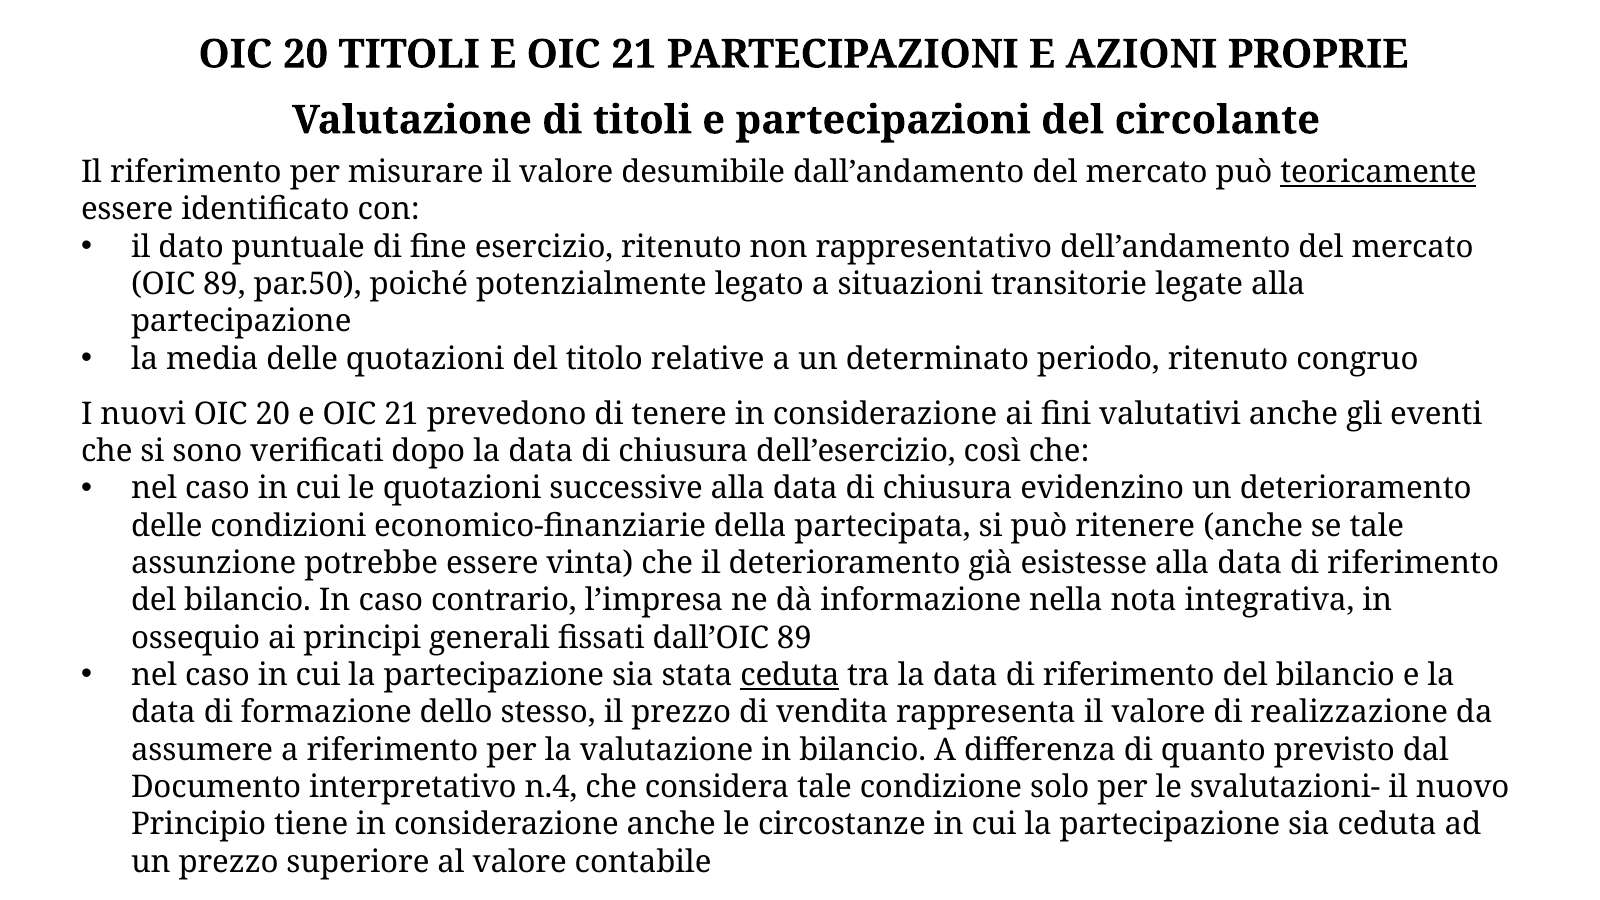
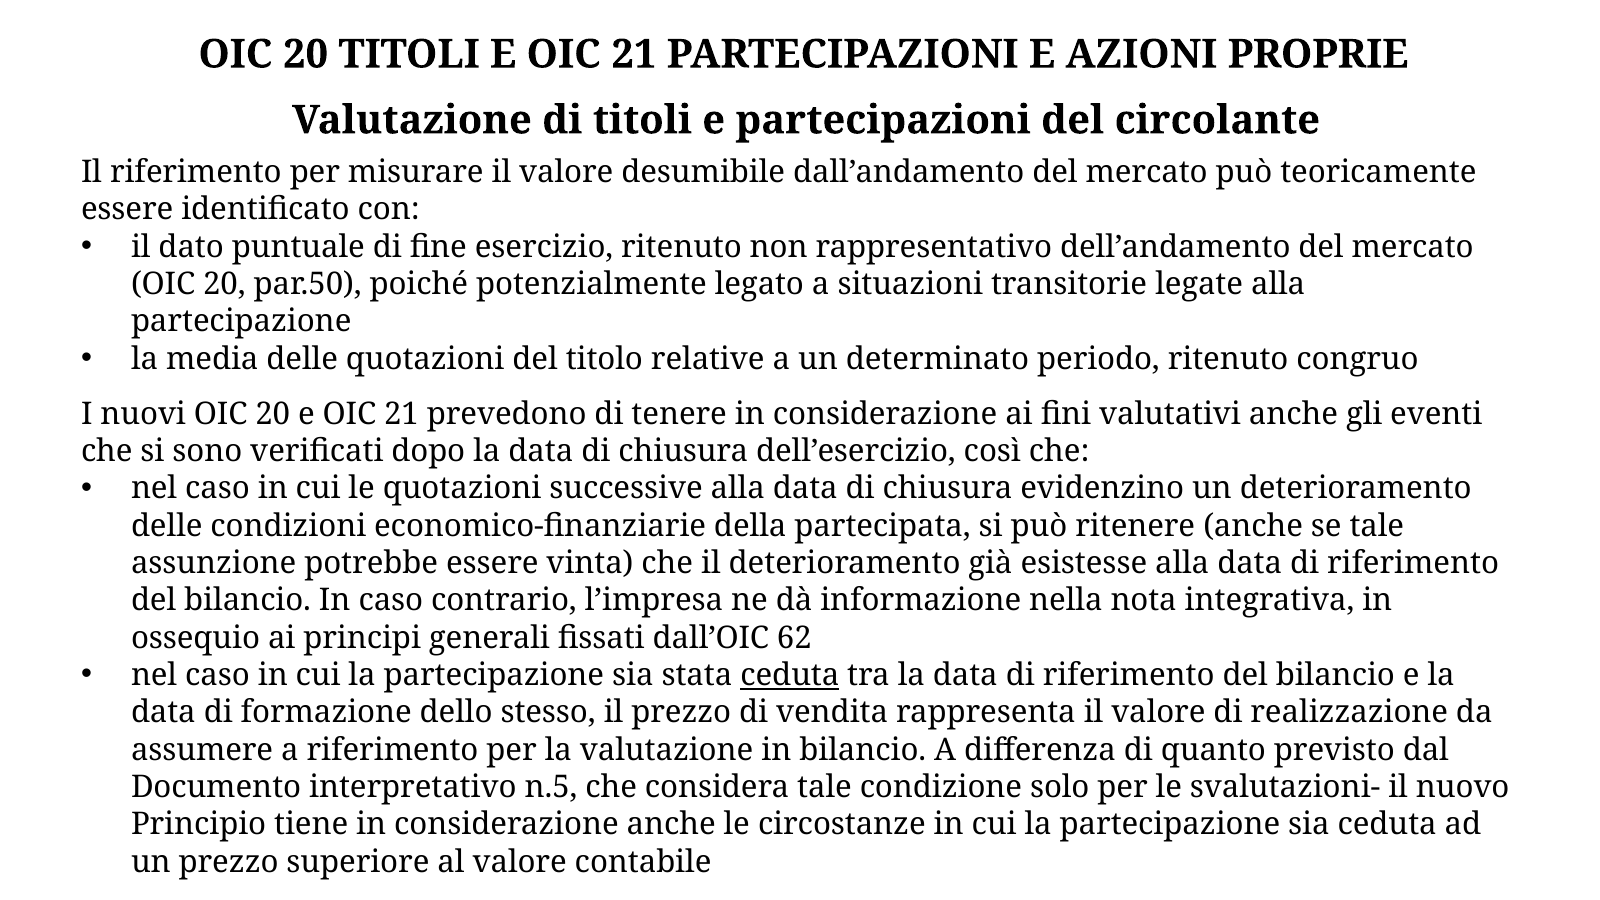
teoricamente underline: present -> none (1378, 172)
89: 89 -> 20 (224, 284)
dall’OIC 89: 89 -> 62 (794, 638)
n.4: n.4 -> n.5 (551, 787)
